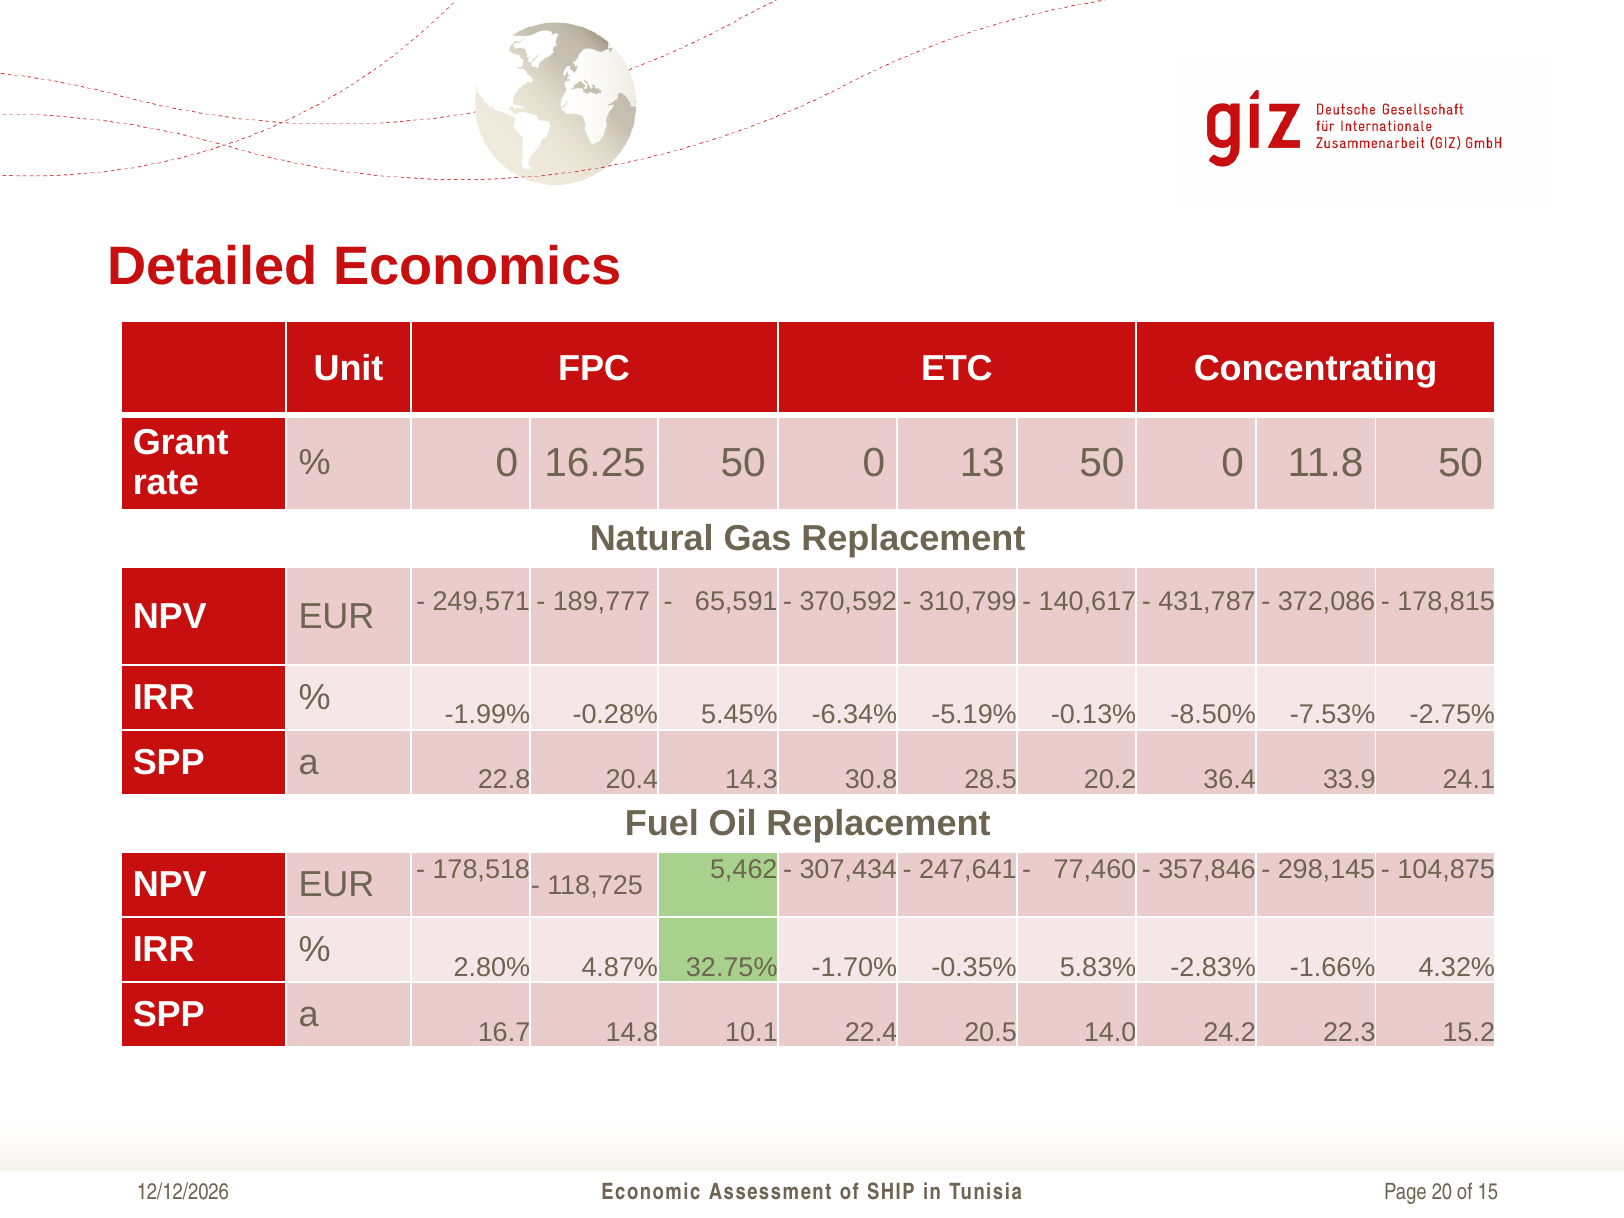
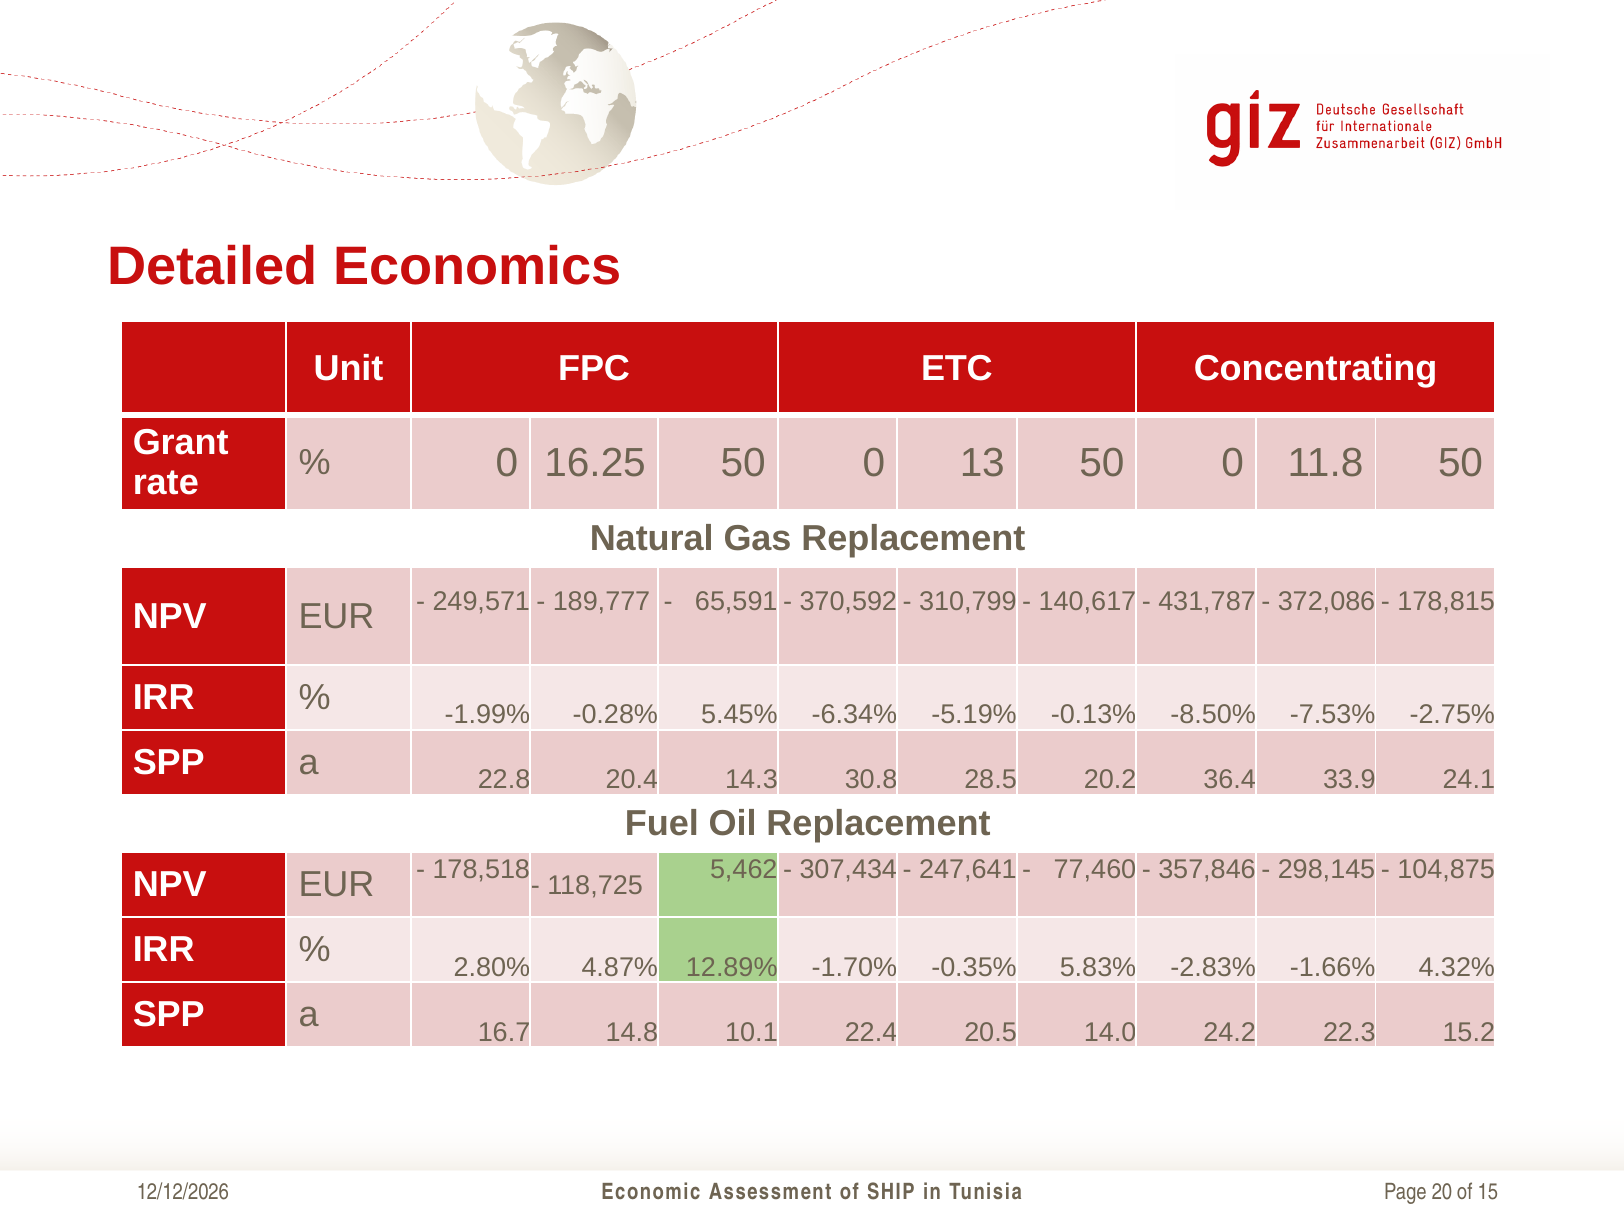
32.75%: 32.75% -> 12.89% (732, 967)
